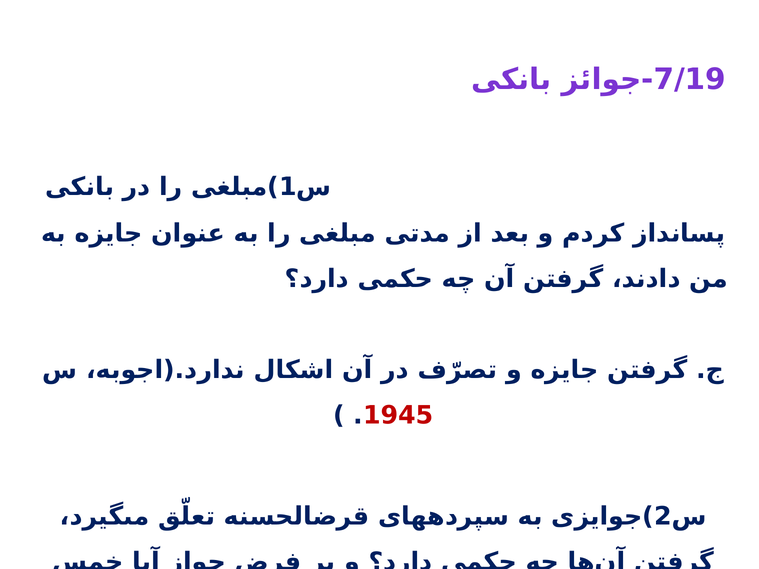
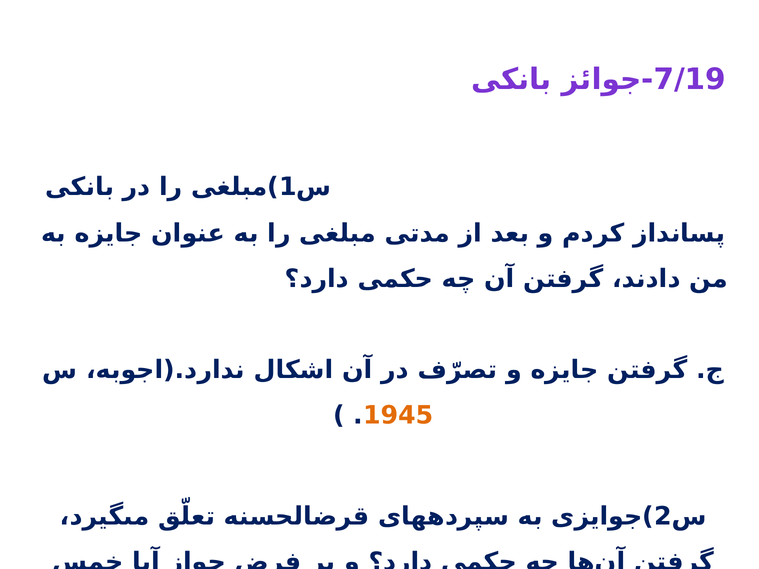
1945 colour: red -> orange (398, 416)
